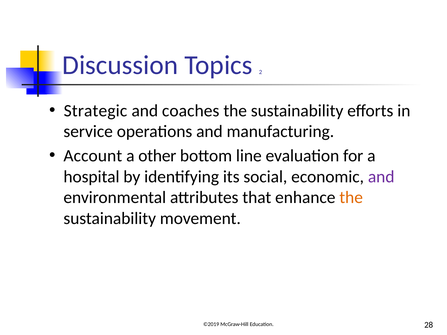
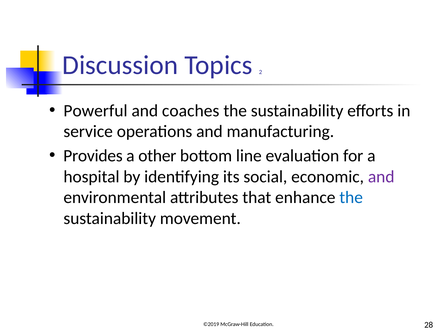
Strategic: Strategic -> Powerful (96, 111)
Account: Account -> Provides (93, 156)
the colour: orange -> blue (351, 198)
